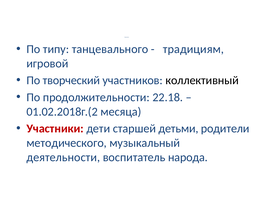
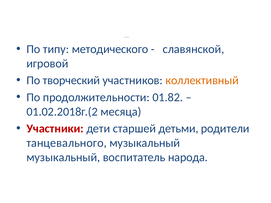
танцевального: танцевального -> методического (110, 49)
традициям: традициям -> славянской (193, 49)
коллективный colour: black -> orange (202, 80)
22.18: 22.18 -> 01.82 (168, 97)
методического: методического -> танцевального (67, 143)
деятельности: деятельности -> музыкальный (63, 158)
